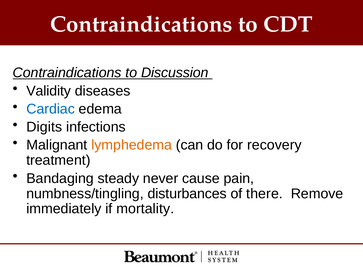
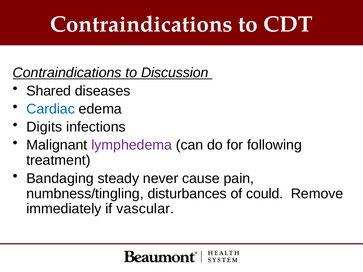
Validity: Validity -> Shared (49, 91)
lymphedema colour: orange -> purple (132, 145)
recovery: recovery -> following (274, 145)
there: there -> could (265, 194)
mortality: mortality -> vascular (145, 209)
